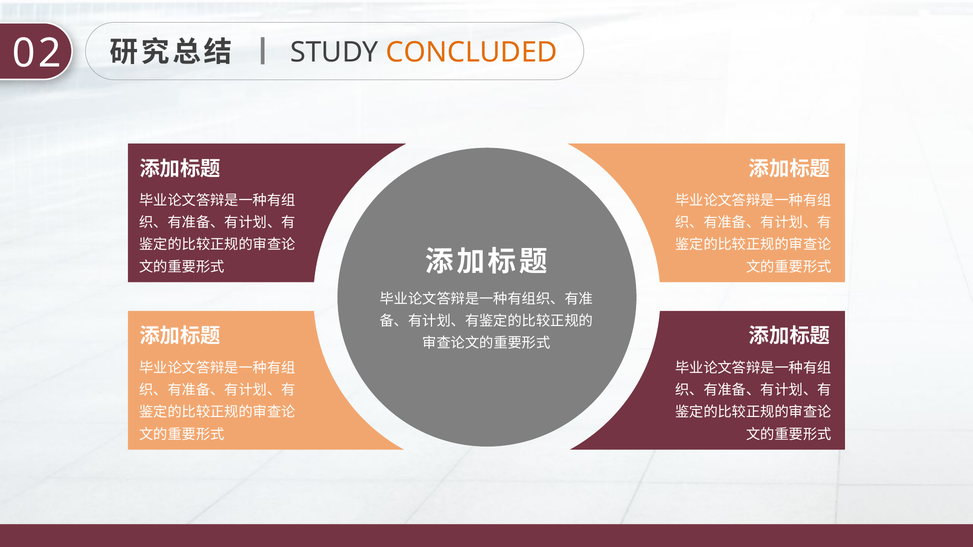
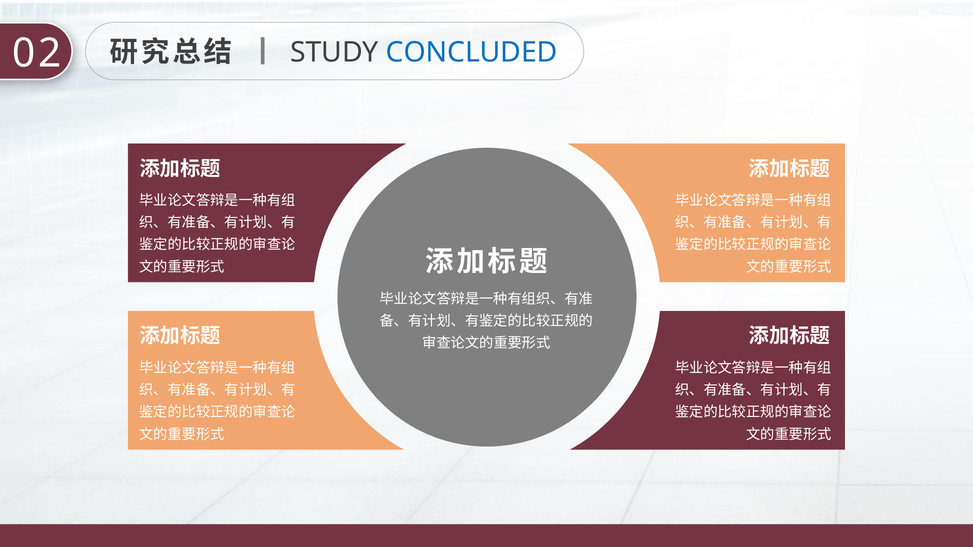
CONCLUDED colour: orange -> blue (472, 52)
